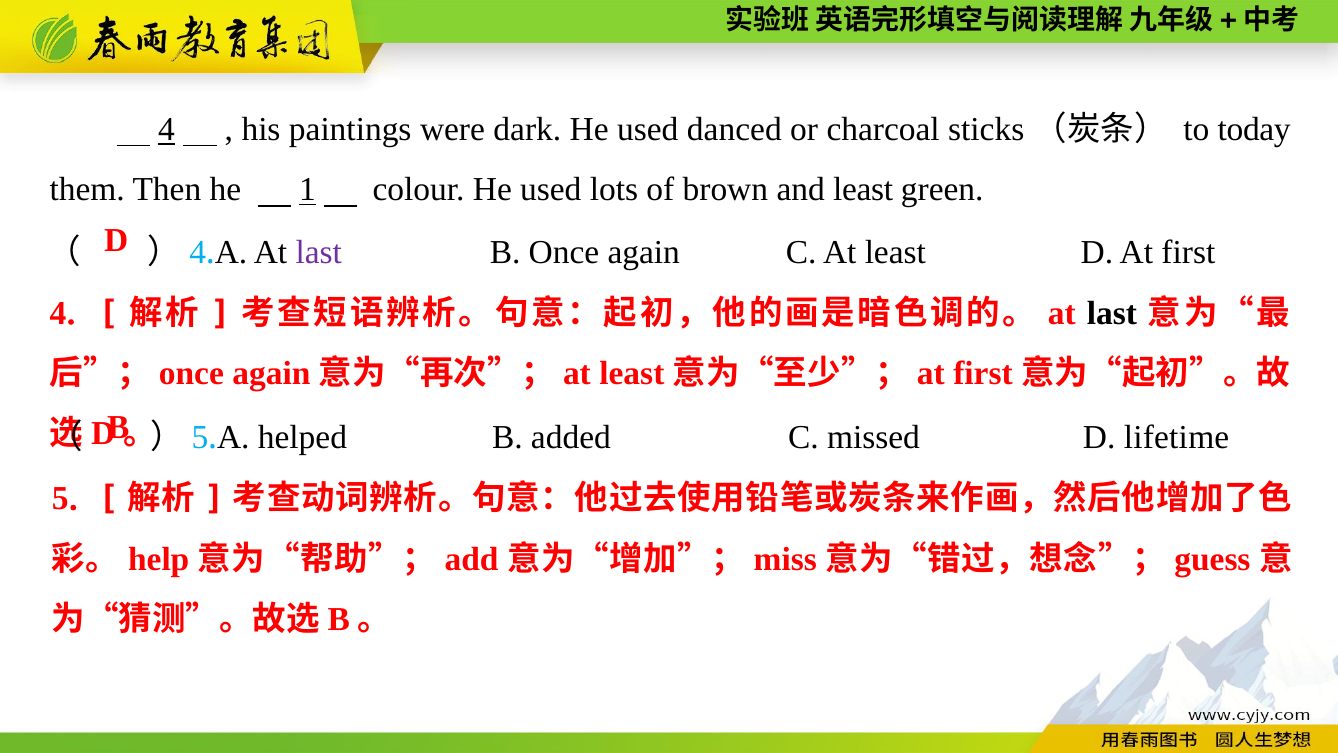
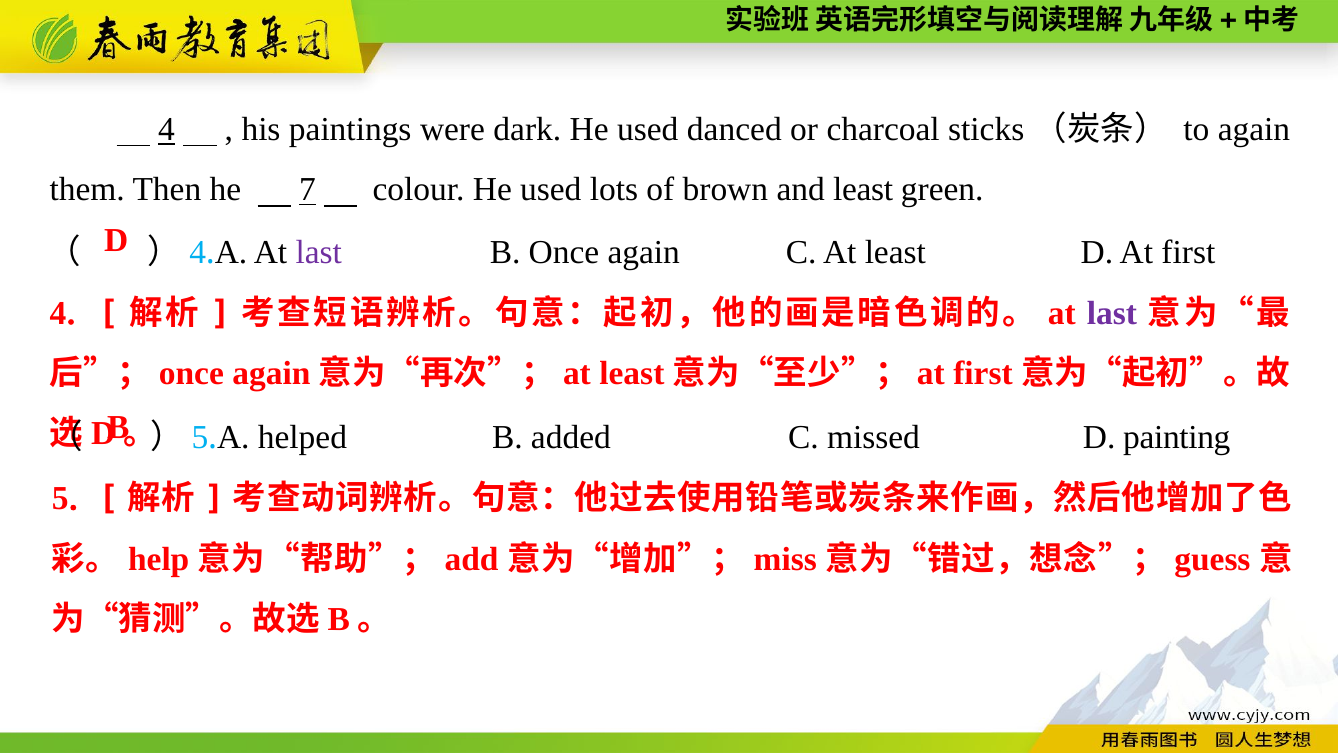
to today: today -> again (1254, 129)
1: 1 -> 7 (307, 190)
last colour: black -> purple (1112, 313)
lifetime: lifetime -> painting (1177, 438)
